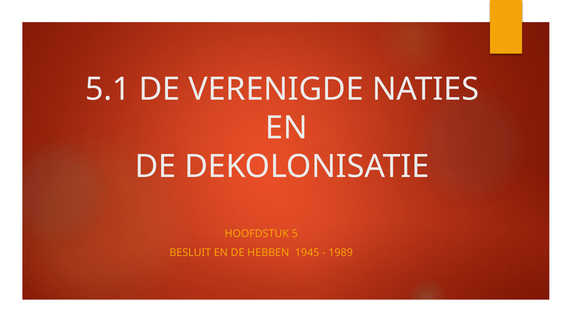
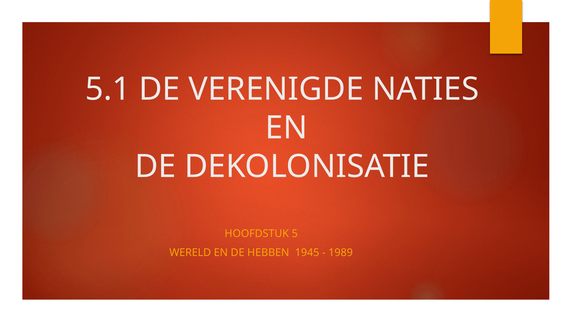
BESLUIT: BESLUIT -> WERELD (190, 252)
